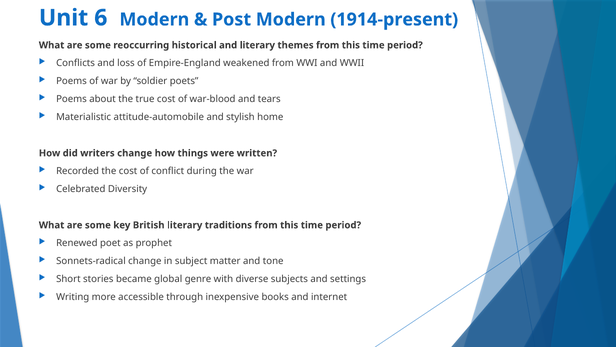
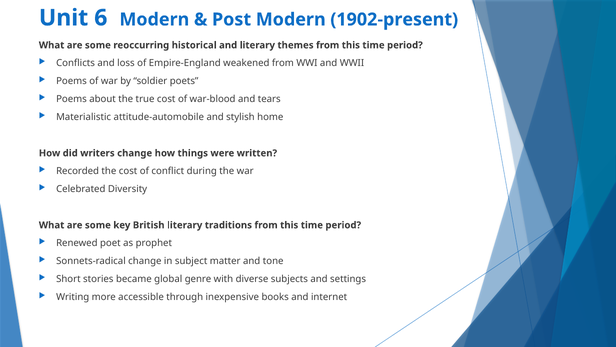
1914-present: 1914-present -> 1902-present (394, 19)
